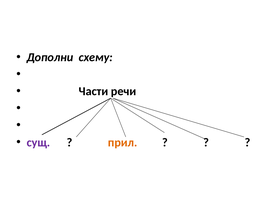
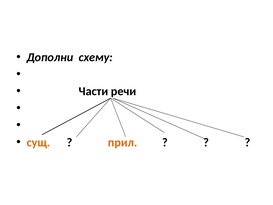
сущ colour: purple -> orange (38, 142)
